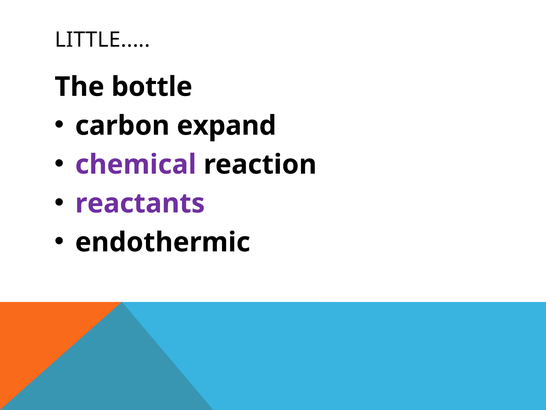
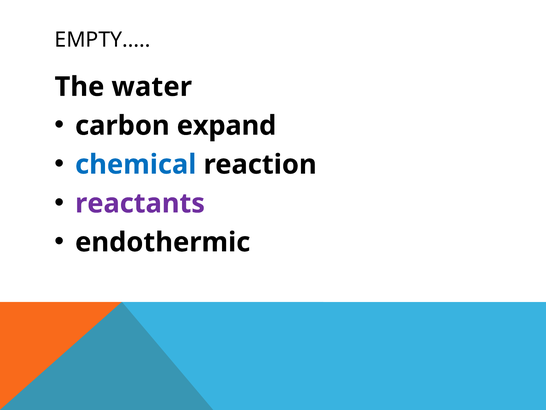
LITTLE: LITTLE -> EMPTY (103, 40)
bottle: bottle -> water (152, 87)
chemical colour: purple -> blue (136, 164)
